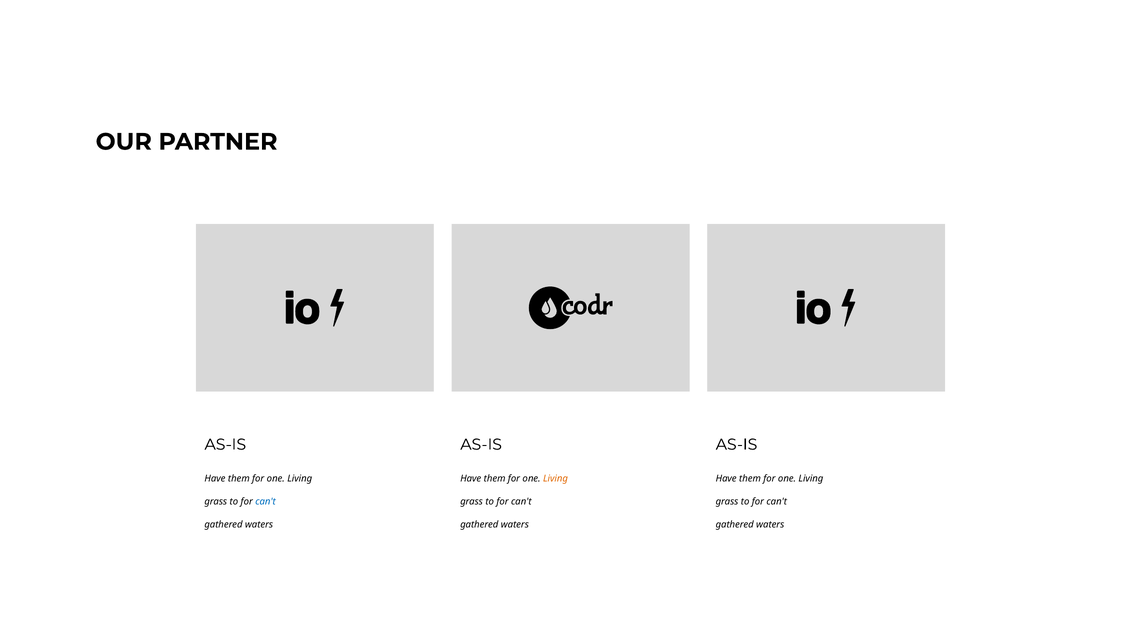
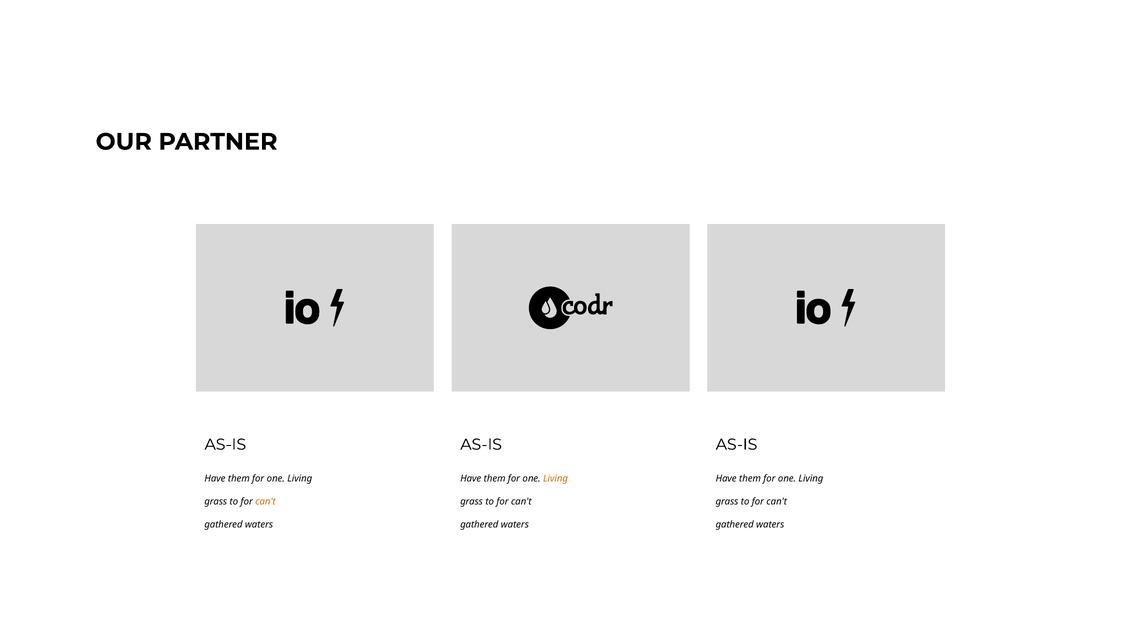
can't colour: blue -> orange (266, 502)
